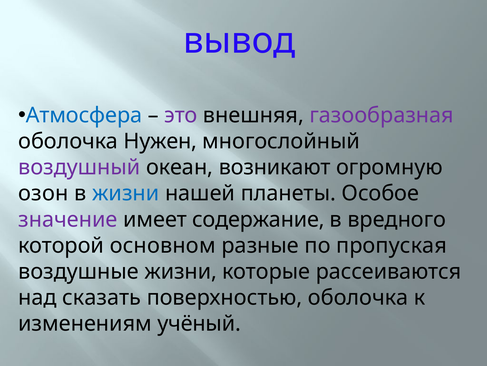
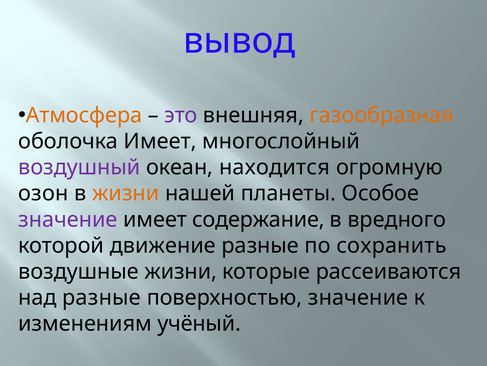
Атмосфера colour: blue -> orange (84, 115)
газообразная colour: purple -> orange (382, 115)
оболочка Нужен: Нужен -> Имеет (160, 141)
возникают: возникают -> находится (275, 167)
жизни colour: blue -> orange (126, 193)
основном: основном -> движение (163, 245)
пропуская: пропуская -> сохранить (391, 245)
над сказать: сказать -> разные (102, 297)
поверхностью оболочка: оболочка -> значение (358, 297)
